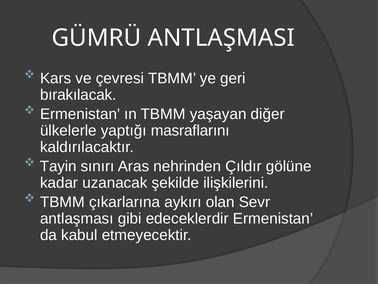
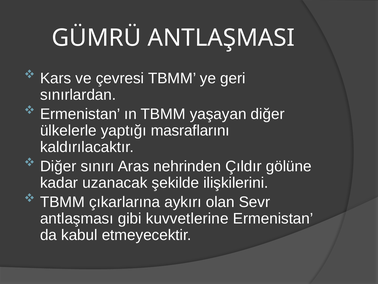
bırakılacak: bırakılacak -> sınırlardan (78, 95)
Tayin: Tayin -> Diğer (58, 166)
edeceklerdir: edeceklerdir -> kuvvetlerine (187, 218)
